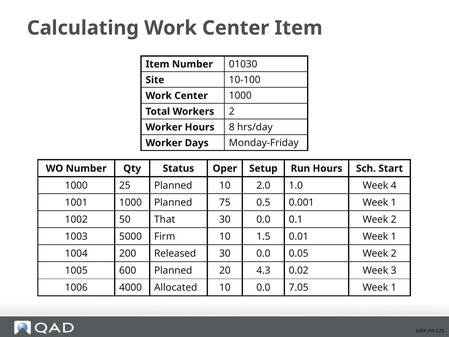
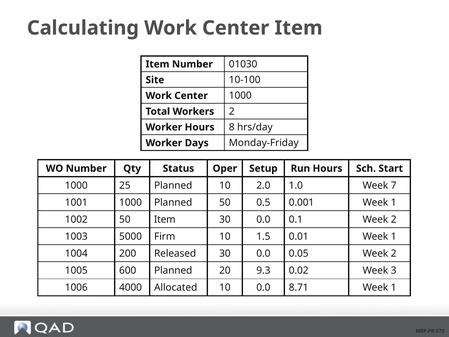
4: 4 -> 7 (394, 185)
Planned 75: 75 -> 50 (225, 202)
50 That: That -> Item (165, 219)
4.3: 4.3 -> 9.3 (263, 270)
7.05: 7.05 -> 8.71 (299, 287)
